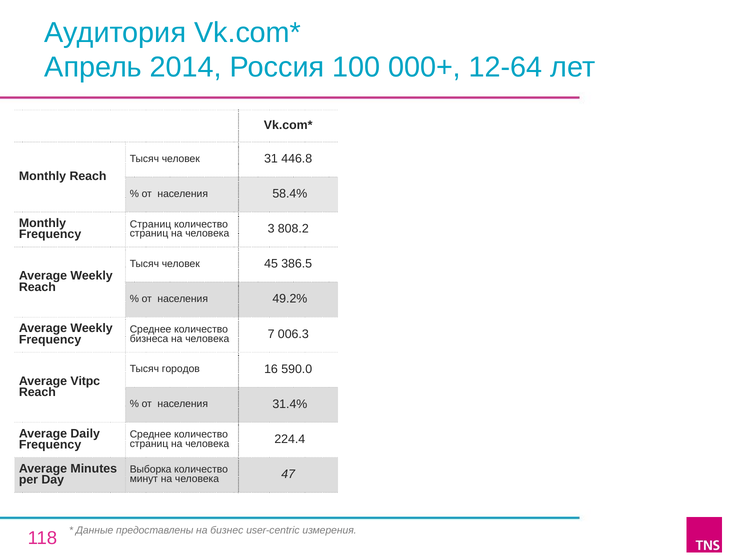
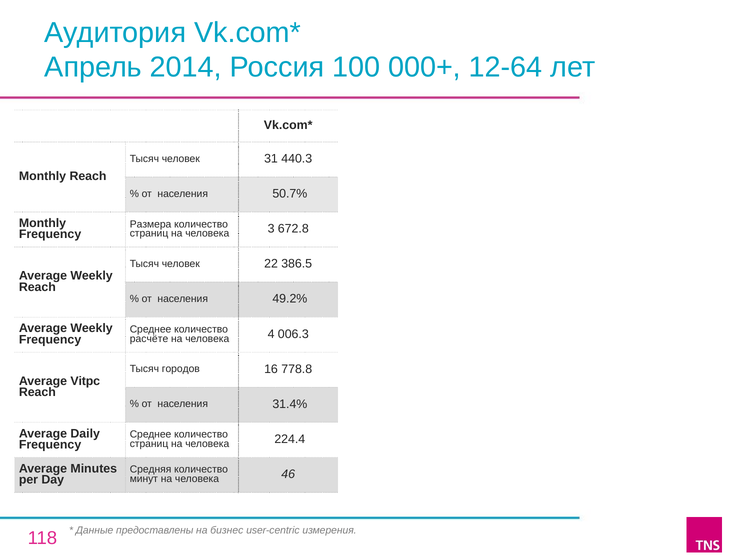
446.8: 446.8 -> 440.3 (297, 159)
58.4%: 58.4% -> 50.7% (290, 194)
Страниц: Страниц -> Размера (151, 224)
808.2: 808.2 -> 672.8 (293, 229)
45: 45 -> 22 (271, 264)
бизнеса: бизнеса -> расчёте (149, 339)
7: 7 -> 4 (271, 334)
590.0: 590.0 -> 778.8 (297, 369)
Выборка: Выборка -> Средняя (151, 469)
47: 47 -> 46 (288, 474)
